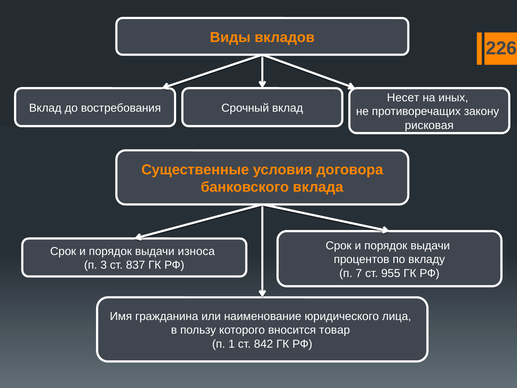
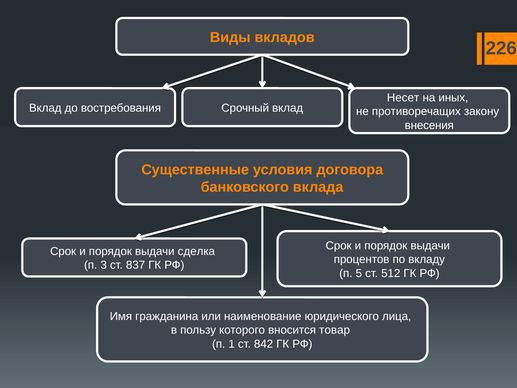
рисковая: рисковая -> внесения (429, 125)
износа: износа -> сделка (196, 251)
7: 7 -> 5 (359, 273)
955: 955 -> 512 (391, 273)
